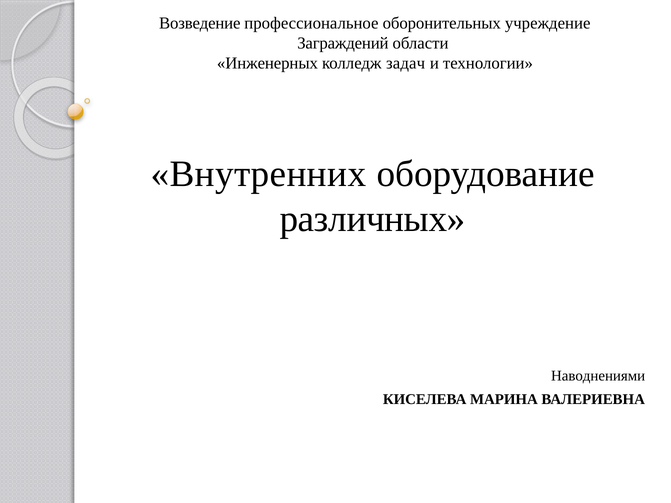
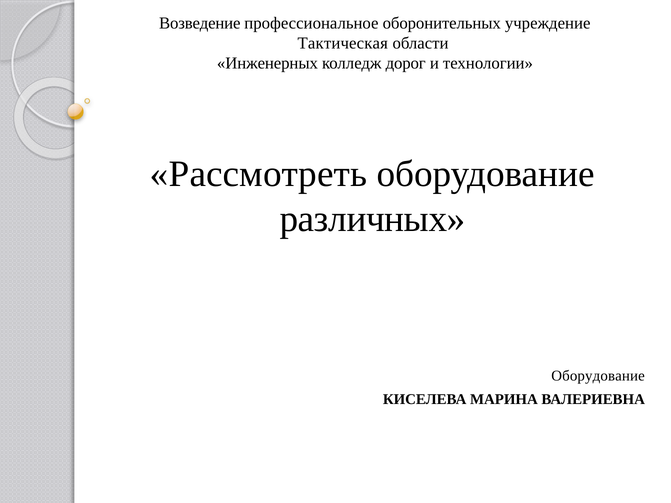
Заграждений: Заграждений -> Тактическая (343, 43)
задач: задач -> дорог (406, 63)
Внутренних: Внутренних -> Рассмотреть (259, 174)
Наводнениями: Наводнениями -> Оборудование (598, 376)
